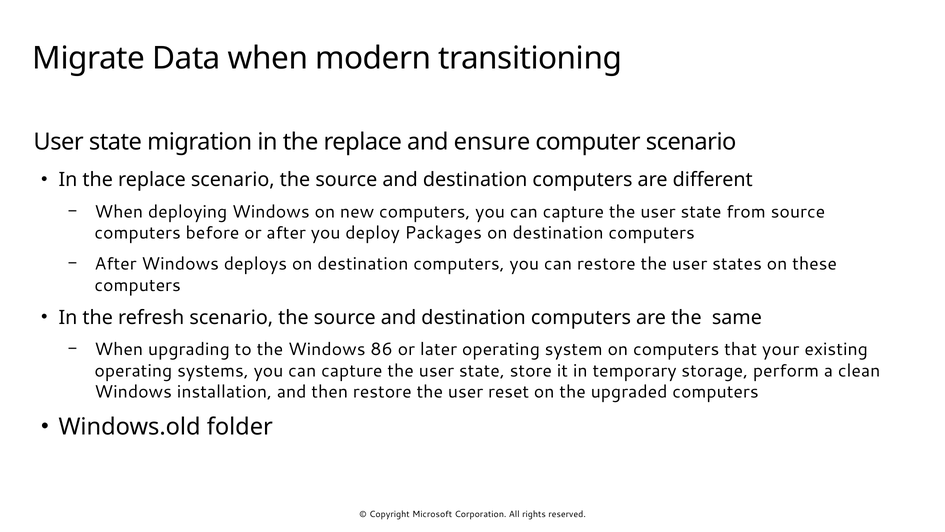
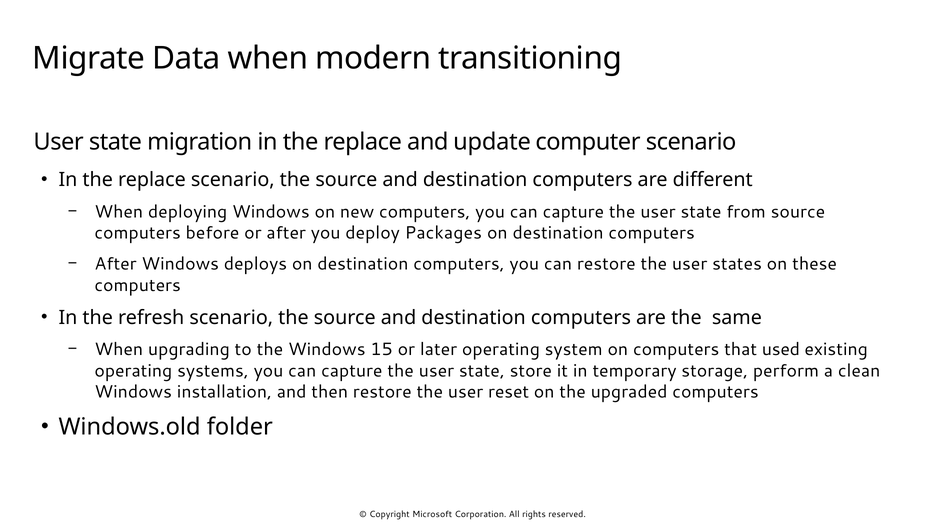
ensure: ensure -> update (492, 142)
86: 86 -> 15 (382, 349)
your: your -> used (781, 349)
